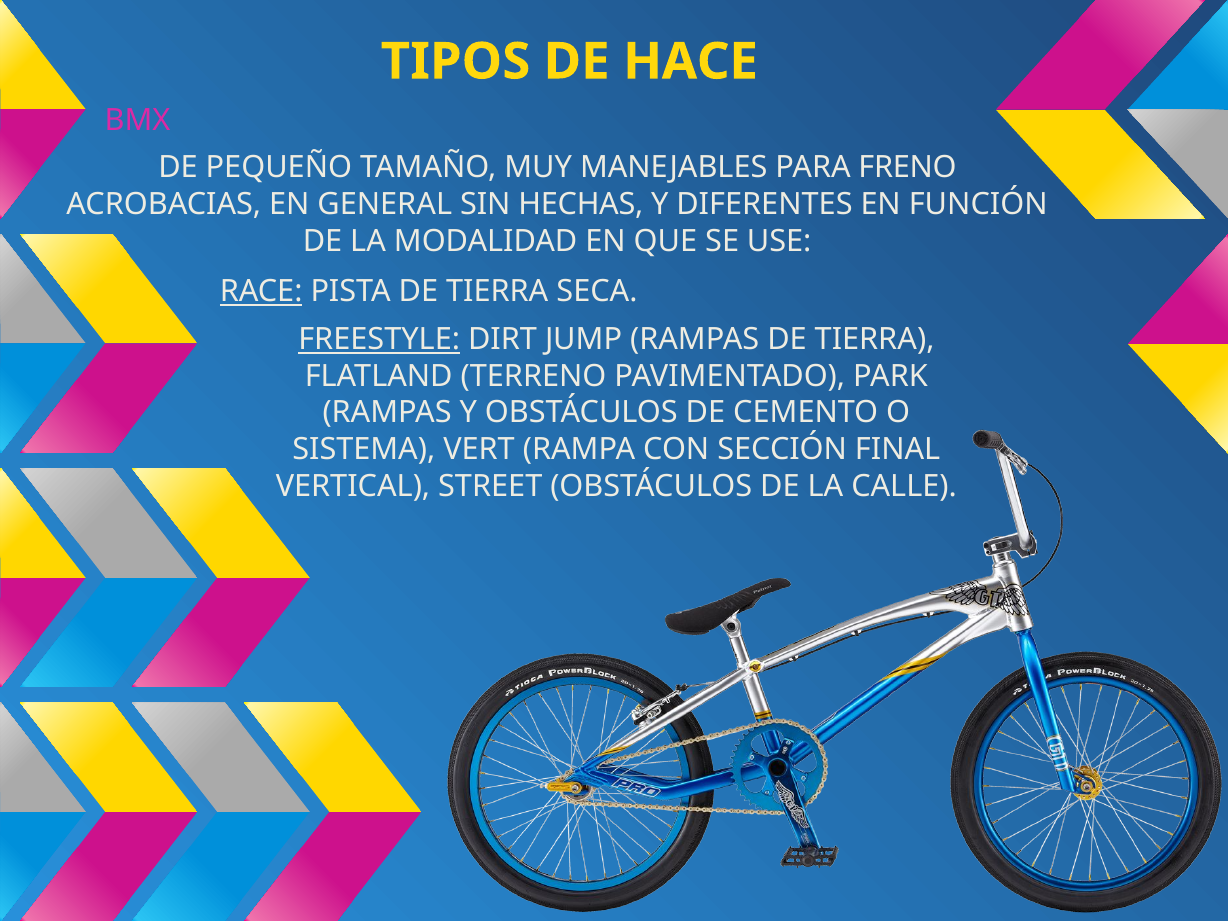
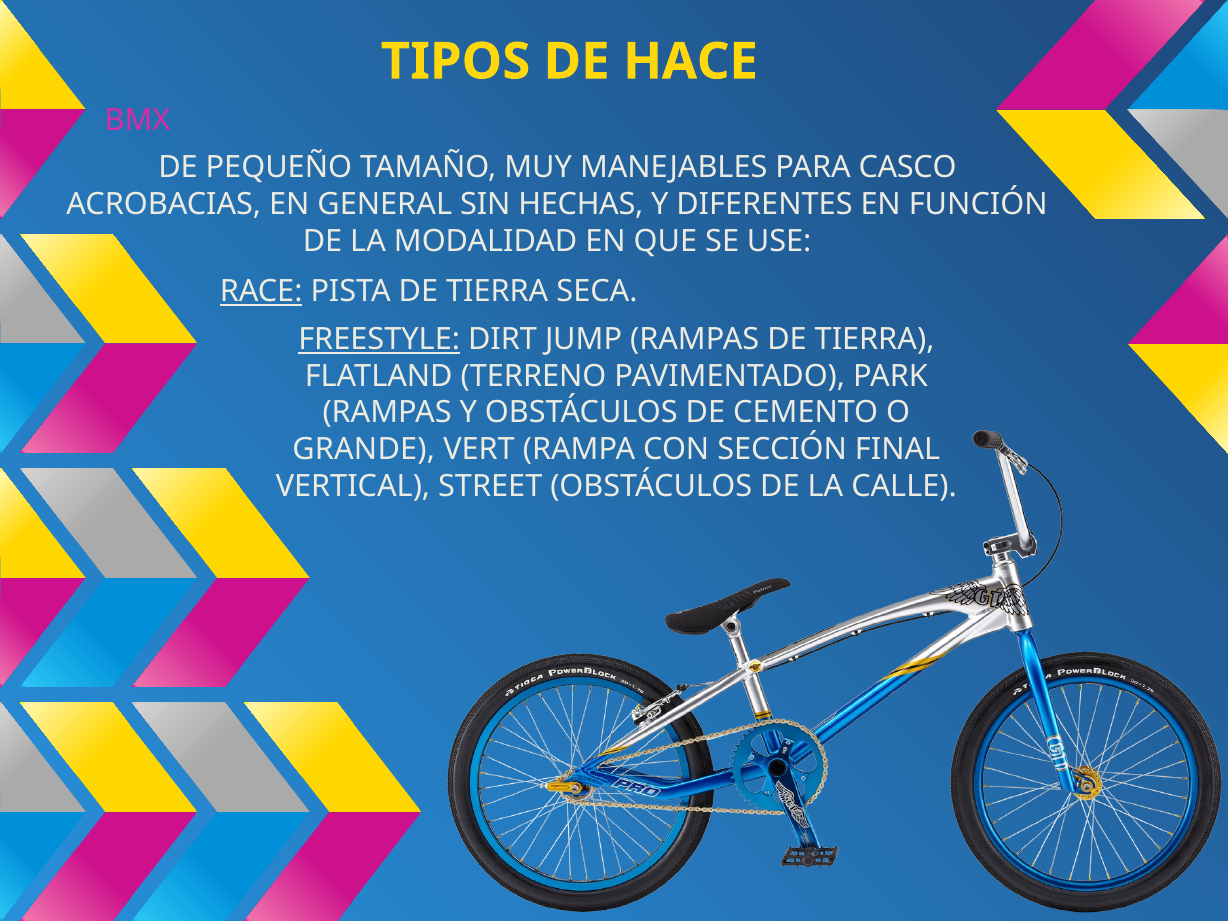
FRENO: FRENO -> CASCO (908, 168)
SISTEMA: SISTEMA -> GRANDE (364, 450)
